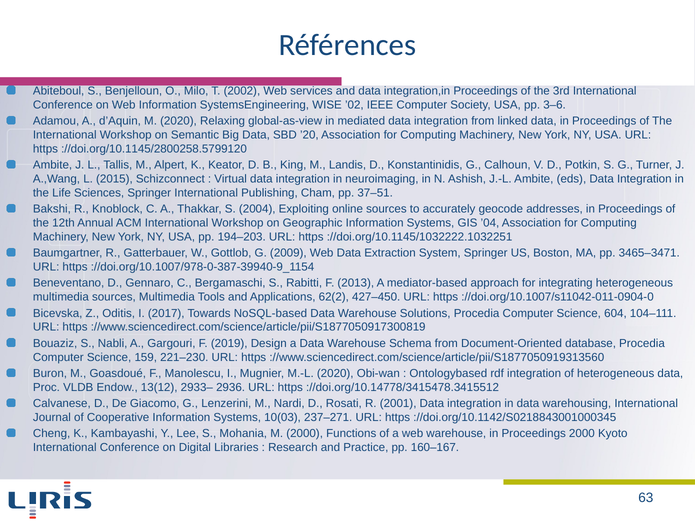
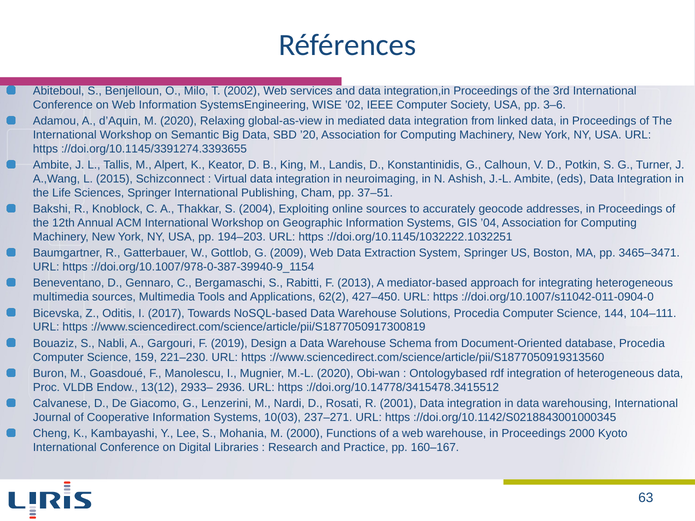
://doi.org/10.1145/2800258.5799120: ://doi.org/10.1145/2800258.5799120 -> ://doi.org/10.1145/3391274.3393655 (154, 149)
604: 604 -> 144 (615, 313)
